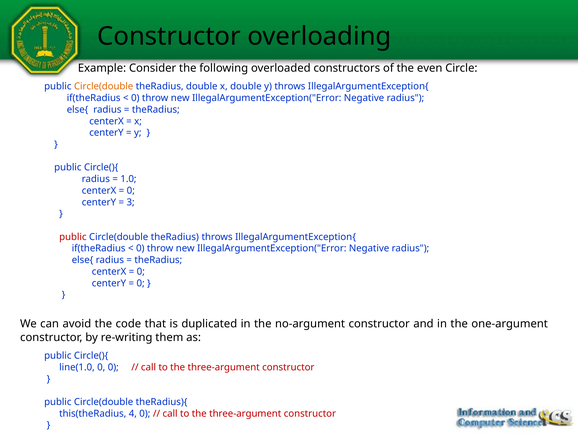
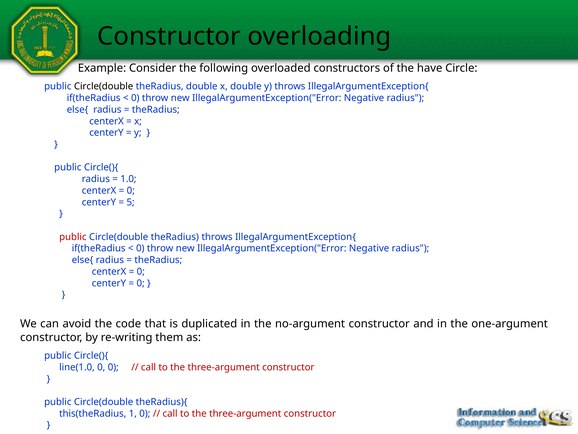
even: even -> have (430, 68)
Circle(double colour: orange -> black (104, 86)
3: 3 -> 5 (131, 202)
4: 4 -> 1 (133, 413)
